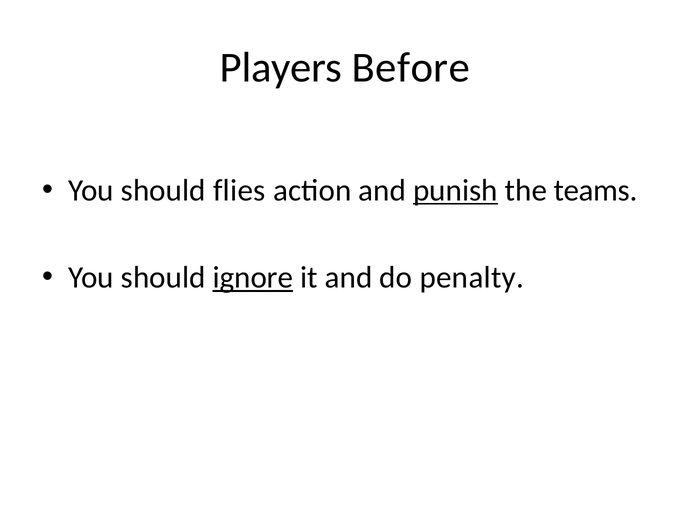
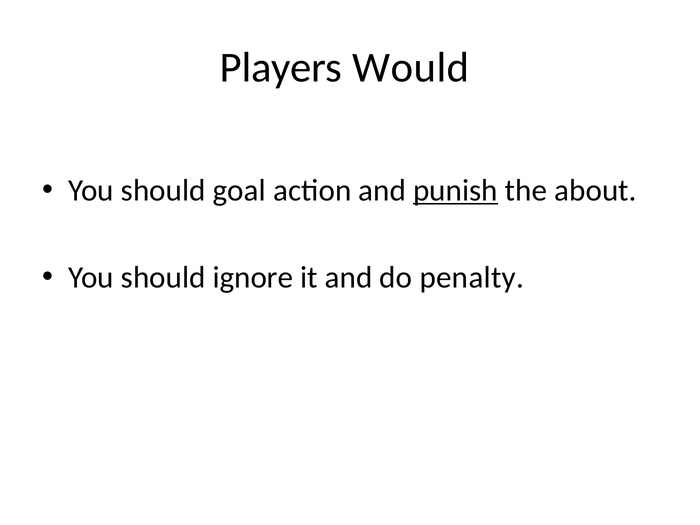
Before: Before -> Would (411, 68)
flies: flies -> goal (239, 190)
teams: teams -> about (595, 190)
ignore underline: present -> none (253, 278)
